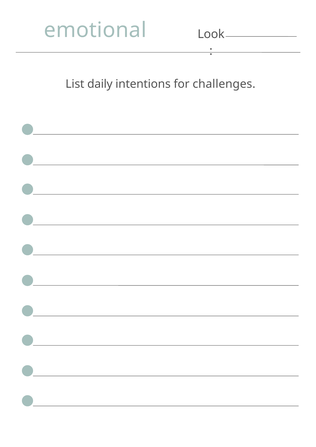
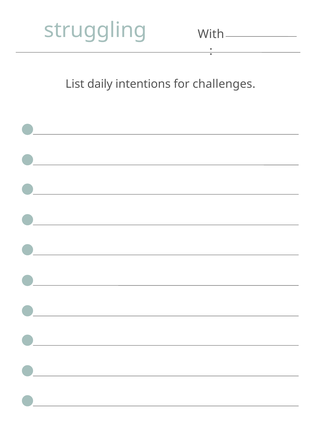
emotional: emotional -> struggling (95, 30)
Look: Look -> With (211, 34)
